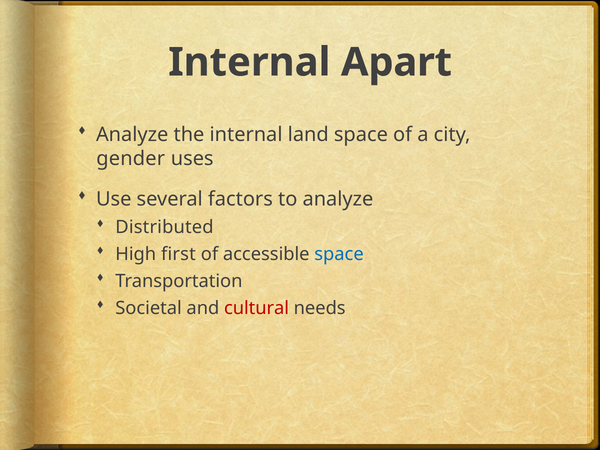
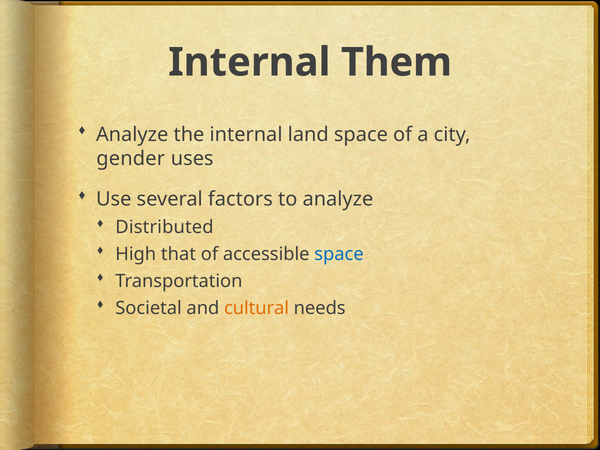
Apart: Apart -> Them (396, 62)
first: first -> that (178, 254)
cultural colour: red -> orange (257, 308)
